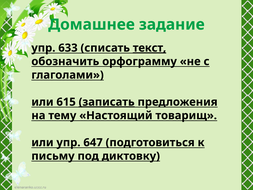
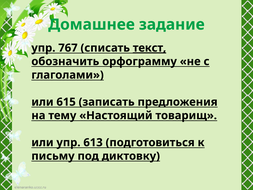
633: 633 -> 767 (68, 48)
записать underline: present -> none (107, 102)
647: 647 -> 613 (93, 142)
